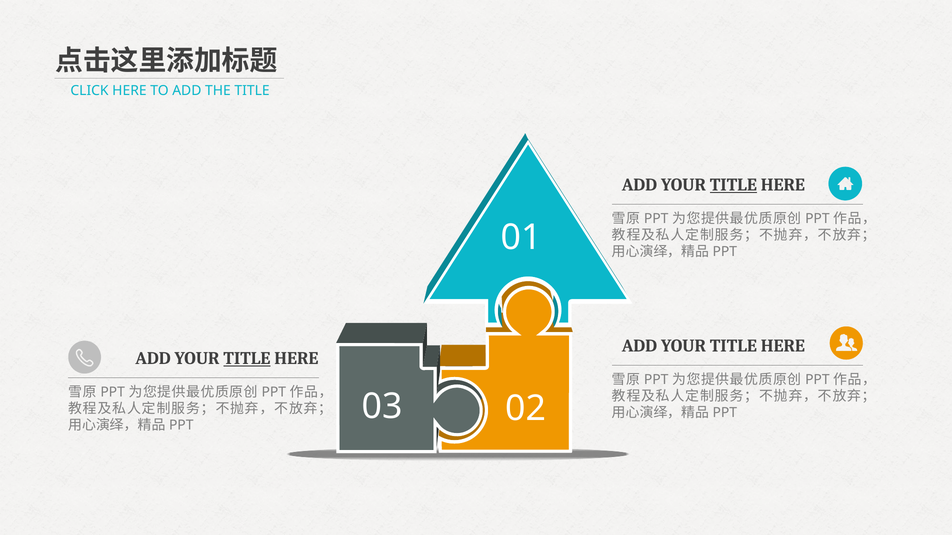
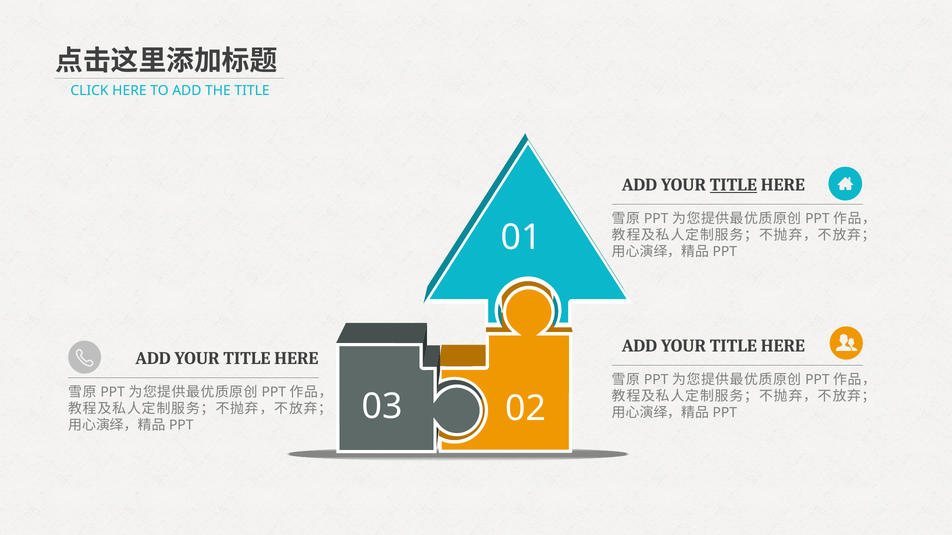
TITLE underline: present -> none (247, 359)
